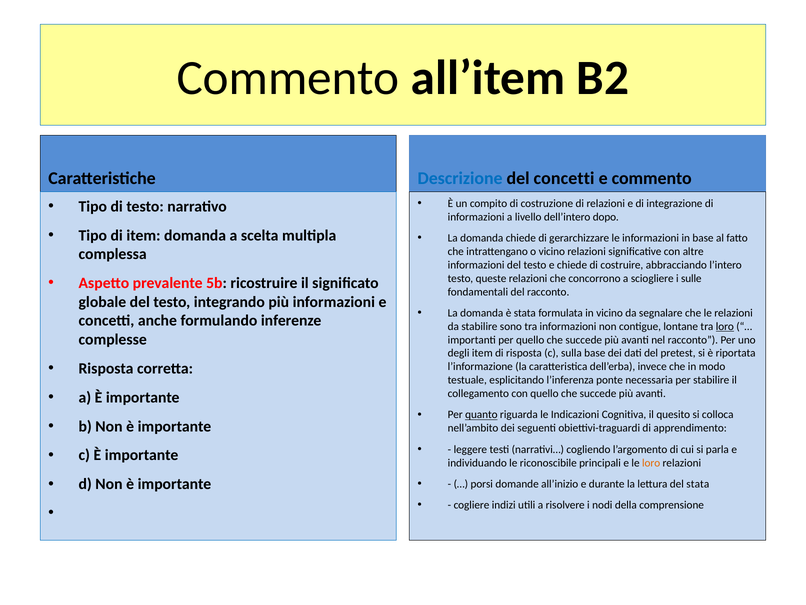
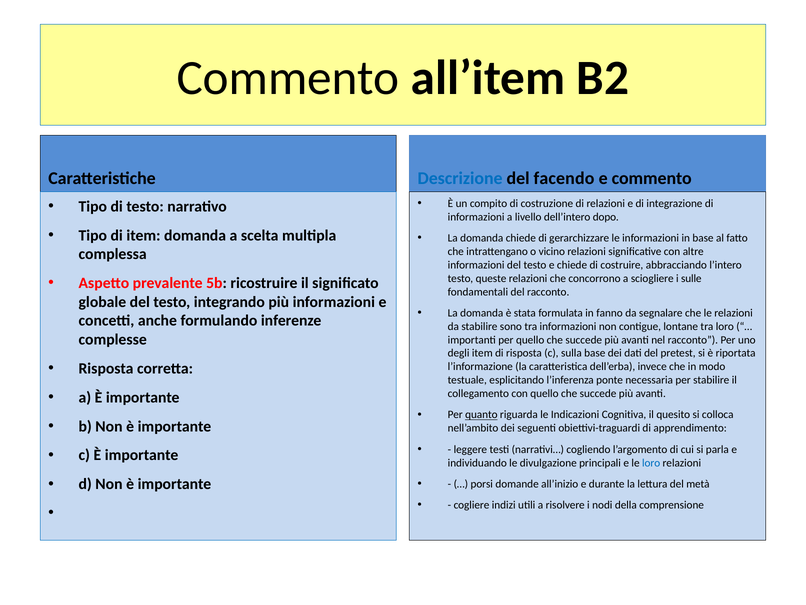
del concetti: concetti -> facendo (564, 178)
in vicino: vicino -> fanno (610, 313)
loro underline: present -> none (725, 326)
riconoscibile: riconoscibile -> divulgazione (548, 462)
loro colour: orange -> blue (651, 462)
del stata: stata -> metà (698, 483)
